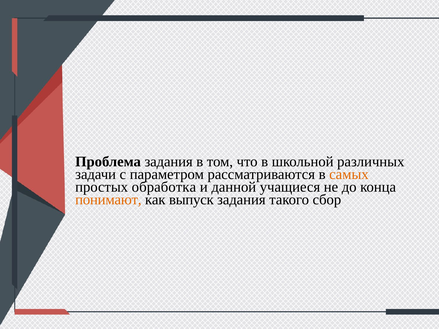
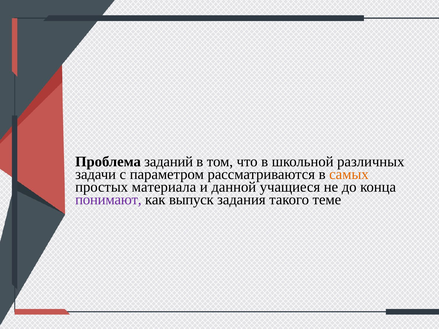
Проблема задания: задания -> заданий (169, 162)
обработка: обработка -> материала (164, 187)
понимают colour: orange -> purple (108, 200)
сбор: сбор -> теме (327, 200)
